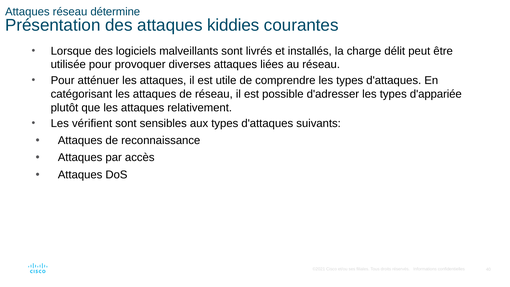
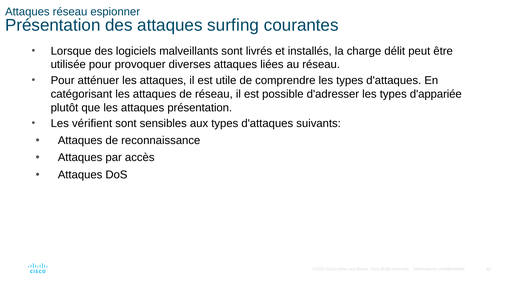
détermine: détermine -> espionner (115, 12)
kiddies: kiddies -> surfing (233, 25)
attaques relativement: relativement -> présentation (200, 108)
